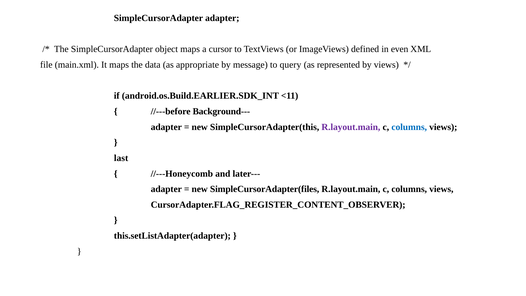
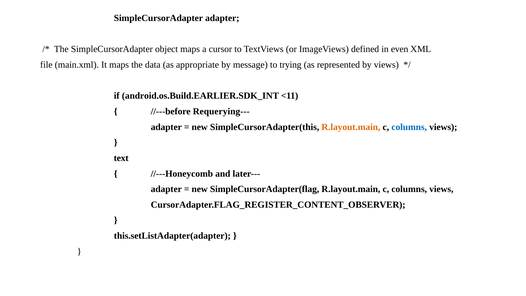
query: query -> trying (291, 65)
Background---: Background--- -> Requerying--- (221, 111)
R.layout.main colour: purple -> orange (351, 127)
last: last -> text (121, 158)
SimpleCursorAdapter(files: SimpleCursorAdapter(files -> SimpleCursorAdapter(flag (265, 189)
